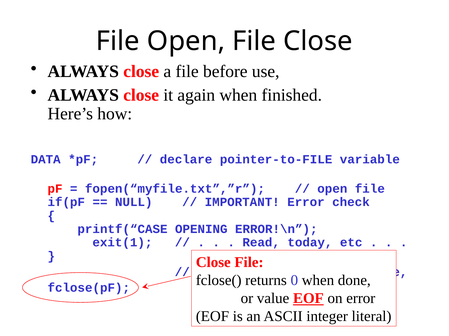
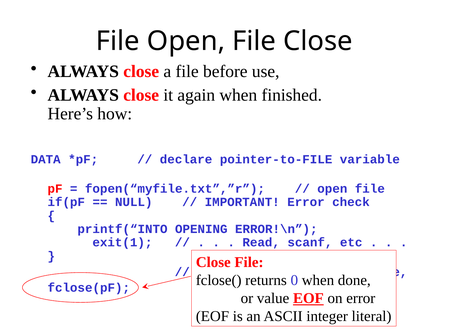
printf(“CASE: printf(“CASE -> printf(“INTO (123, 230)
today: today -> scanf (310, 243)
